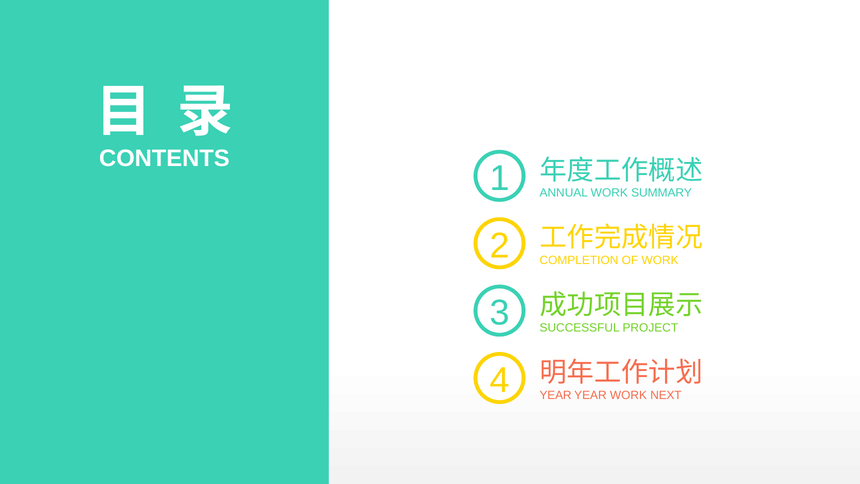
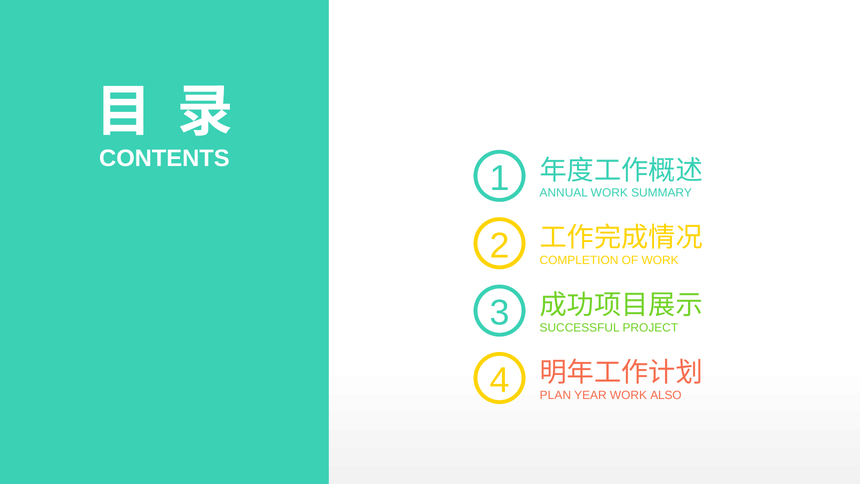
YEAR: YEAR -> PLAN (555, 395)
NEXT: NEXT -> ALSO (666, 395)
